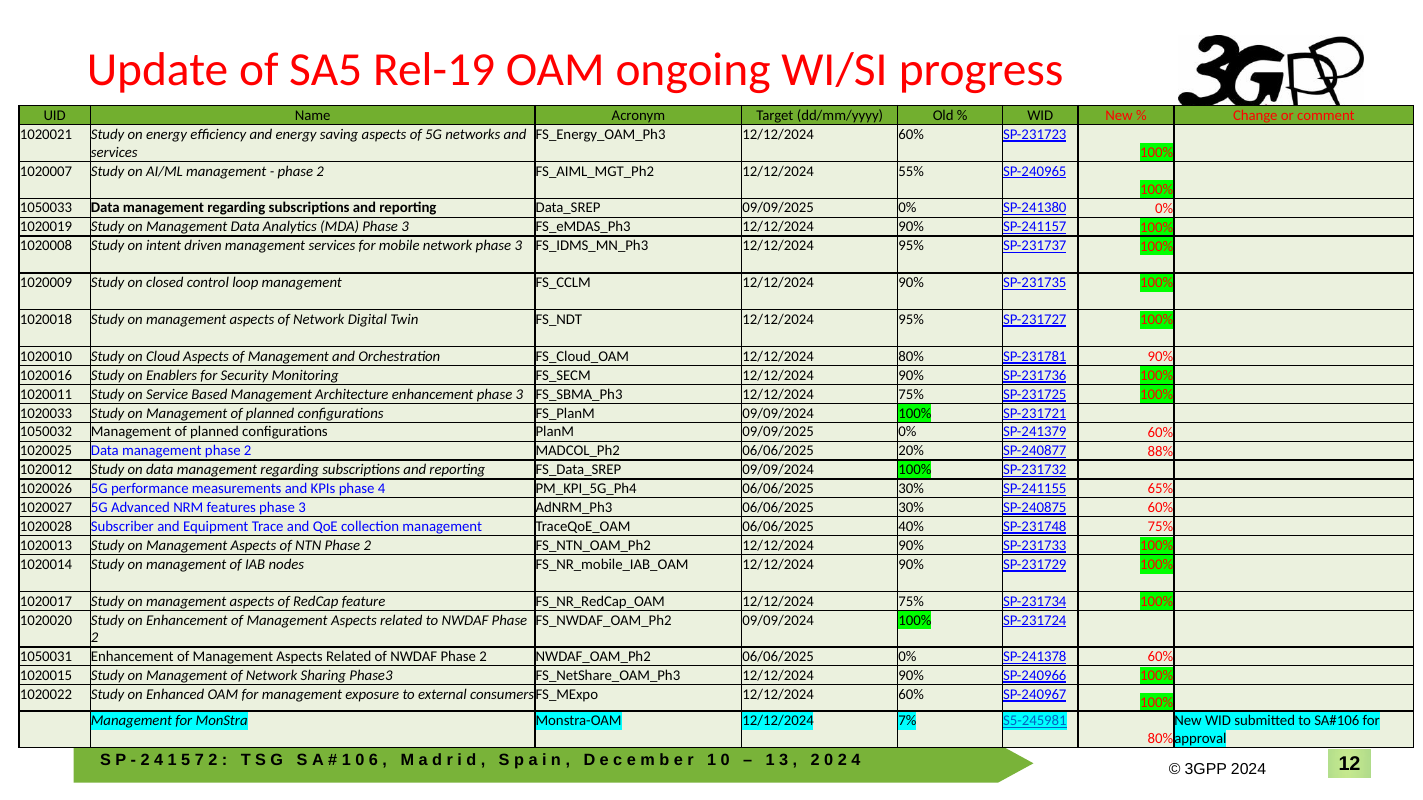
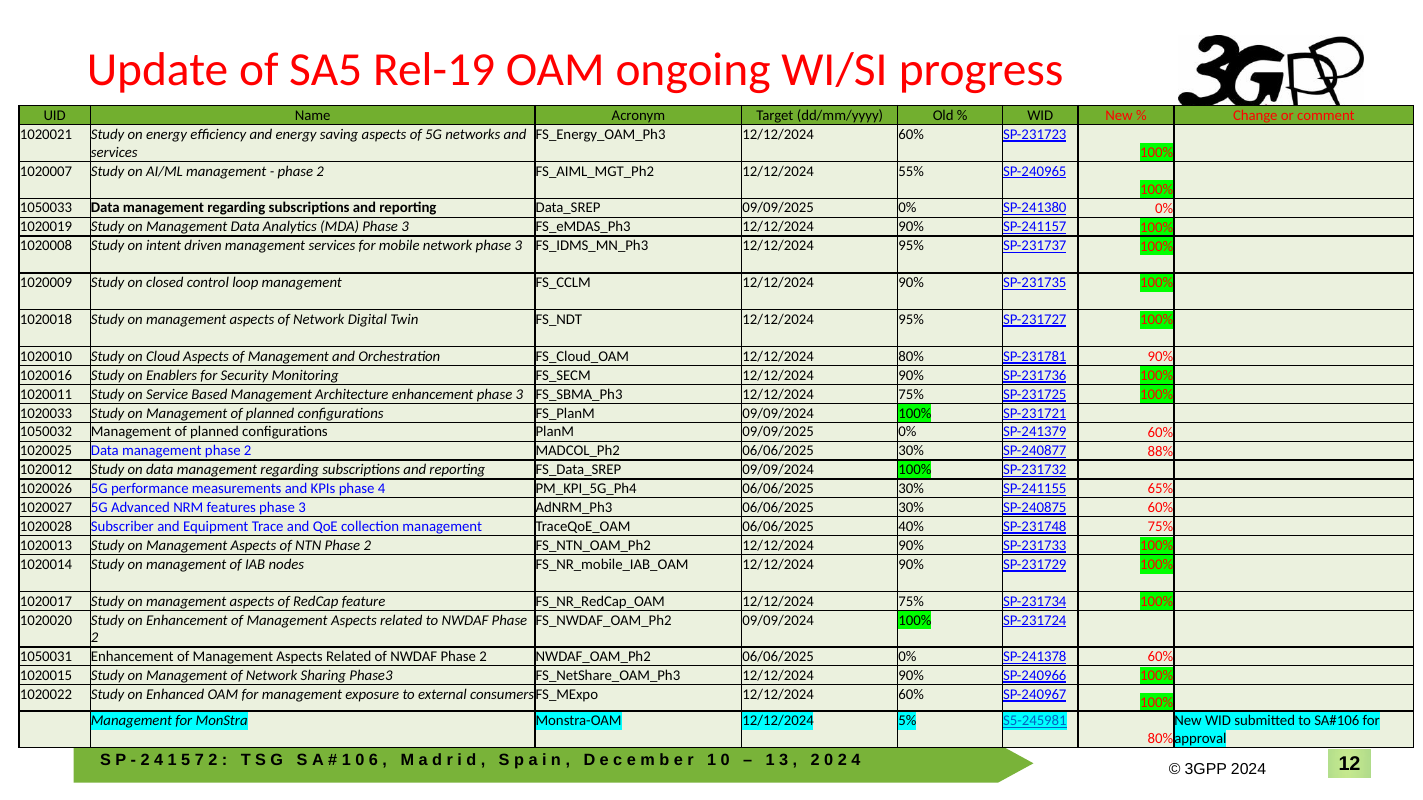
20%: 20% -> 30% (911, 451)
7%: 7% -> 5% (908, 721)
